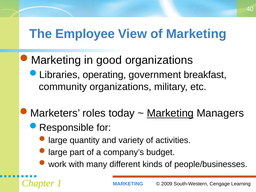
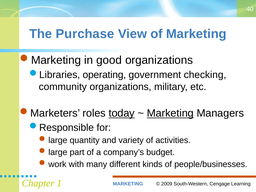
Employee: Employee -> Purchase (85, 34)
breakfast: breakfast -> checking (205, 75)
today underline: none -> present (122, 113)
